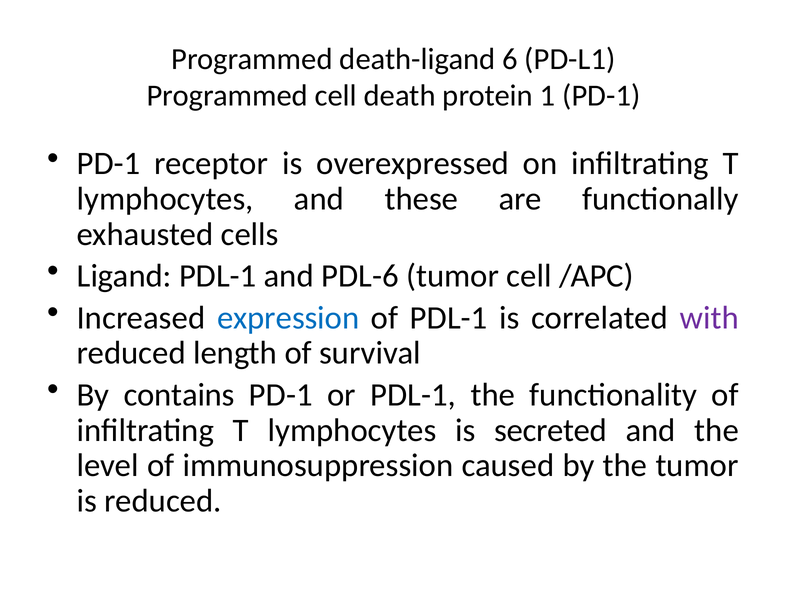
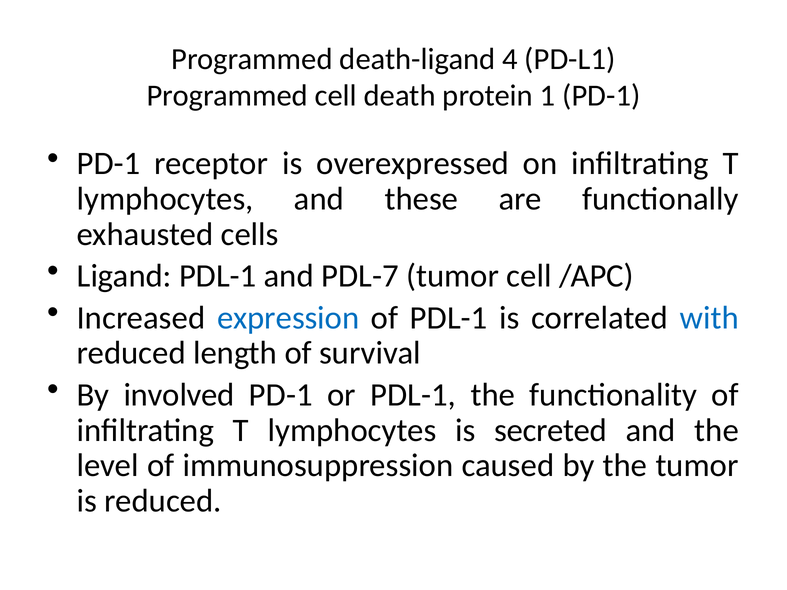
6: 6 -> 4 (510, 59)
PDL-6: PDL-6 -> PDL-7 (360, 276)
with colour: purple -> blue (709, 318)
contains: contains -> involved (179, 395)
